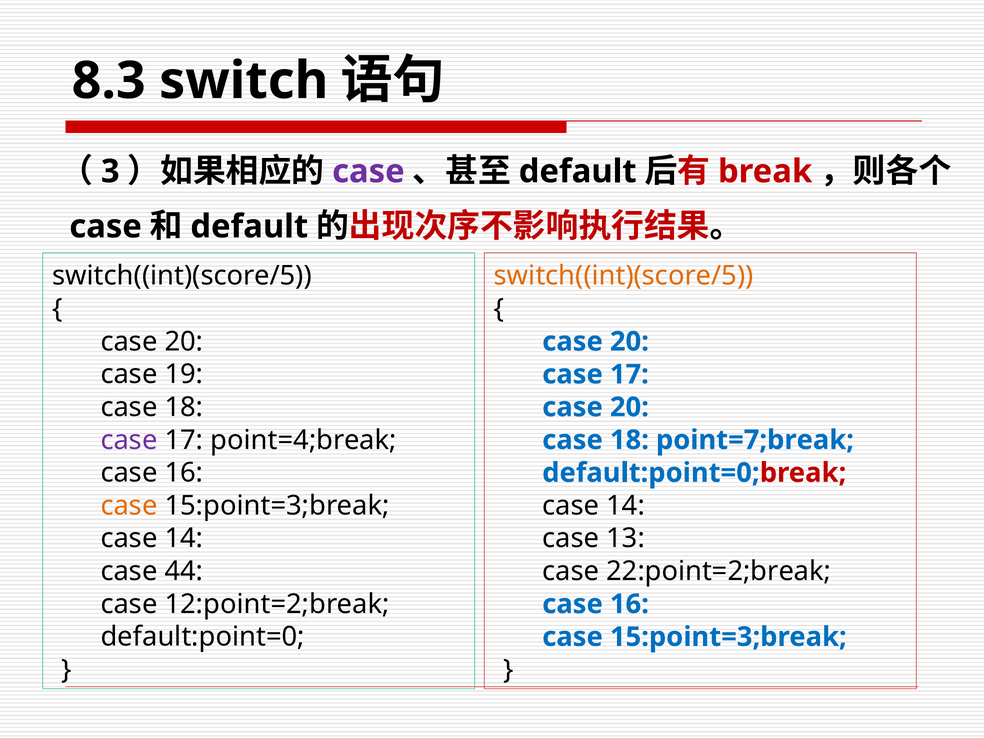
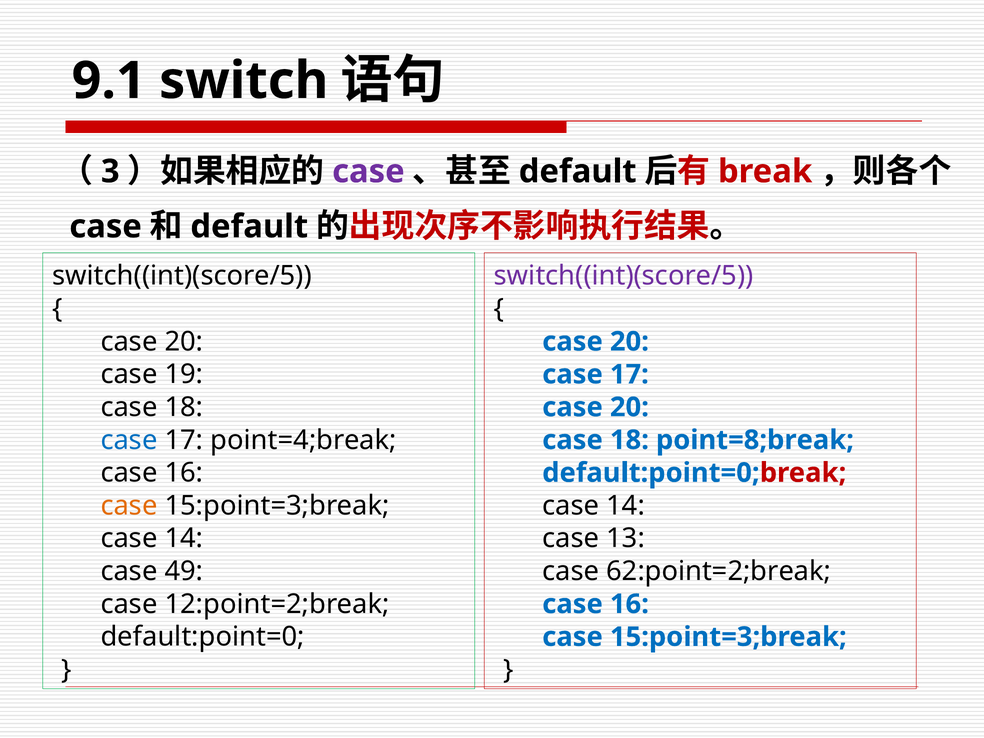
8.3: 8.3 -> 9.1 (109, 81)
switch((int)(score/5 colour: orange -> purple (624, 276)
case colour: purple -> blue (129, 440)
point=7;break: point=7;break -> point=8;break (755, 440)
44: 44 -> 49 (184, 571)
22:point=2;break: 22:point=2;break -> 62:point=2;break (719, 571)
